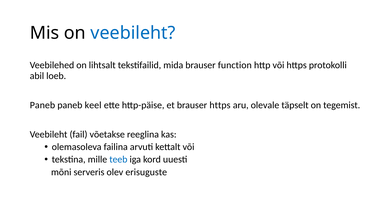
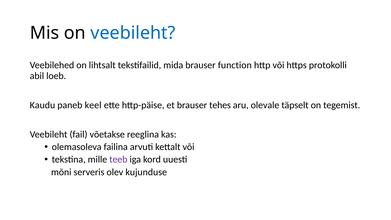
Paneb: Paneb -> Kaudu (42, 105)
brauser https: https -> tehes (220, 105)
teeb colour: blue -> purple (118, 159)
erisuguste: erisuguste -> kujunduse (146, 172)
